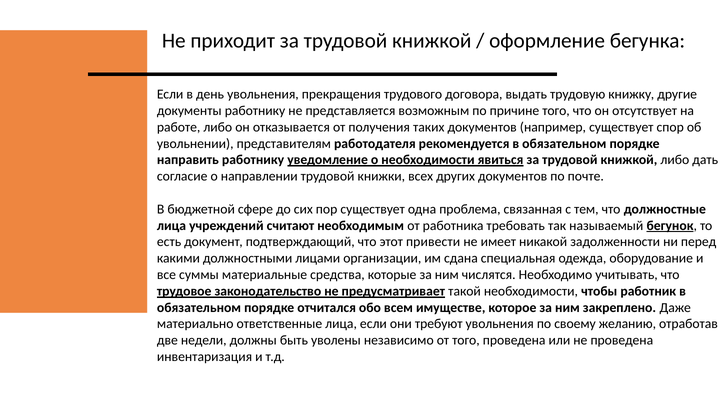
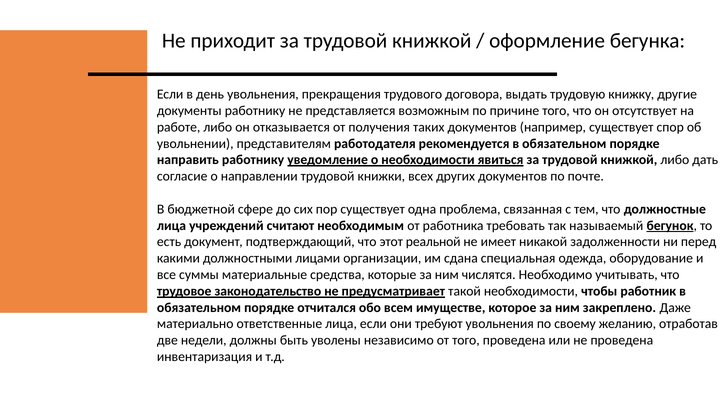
привести: привести -> реальной (433, 242)
